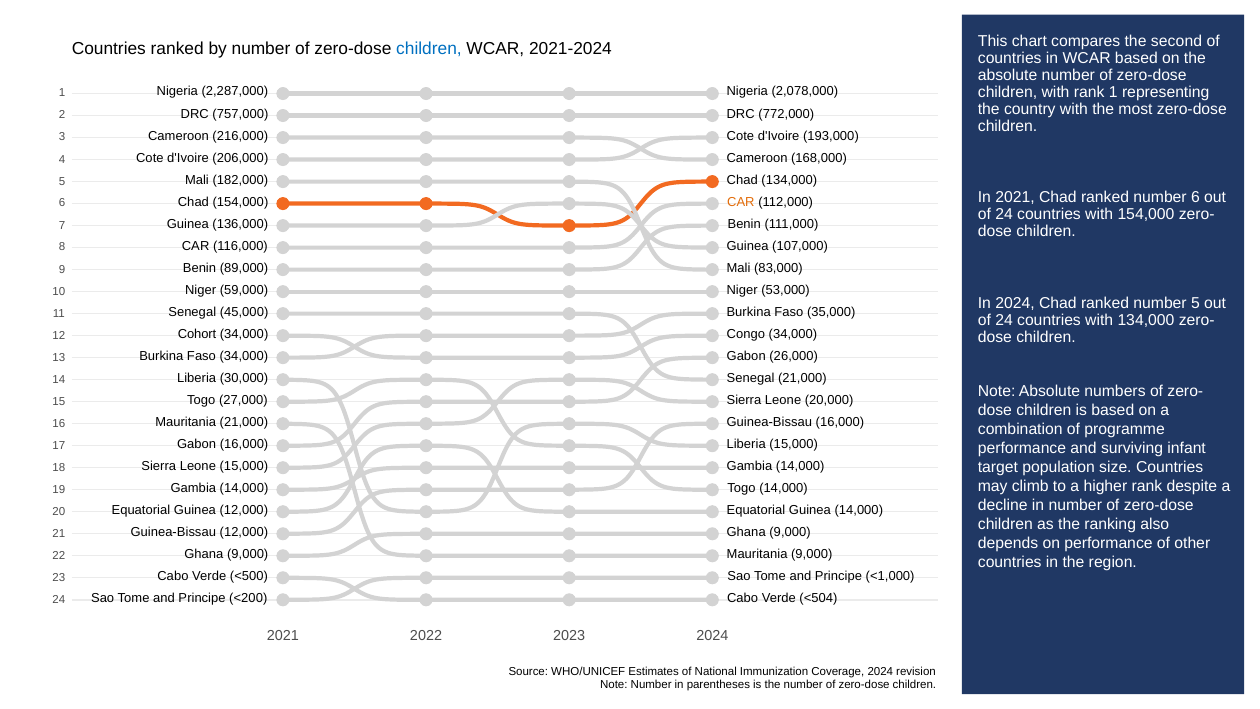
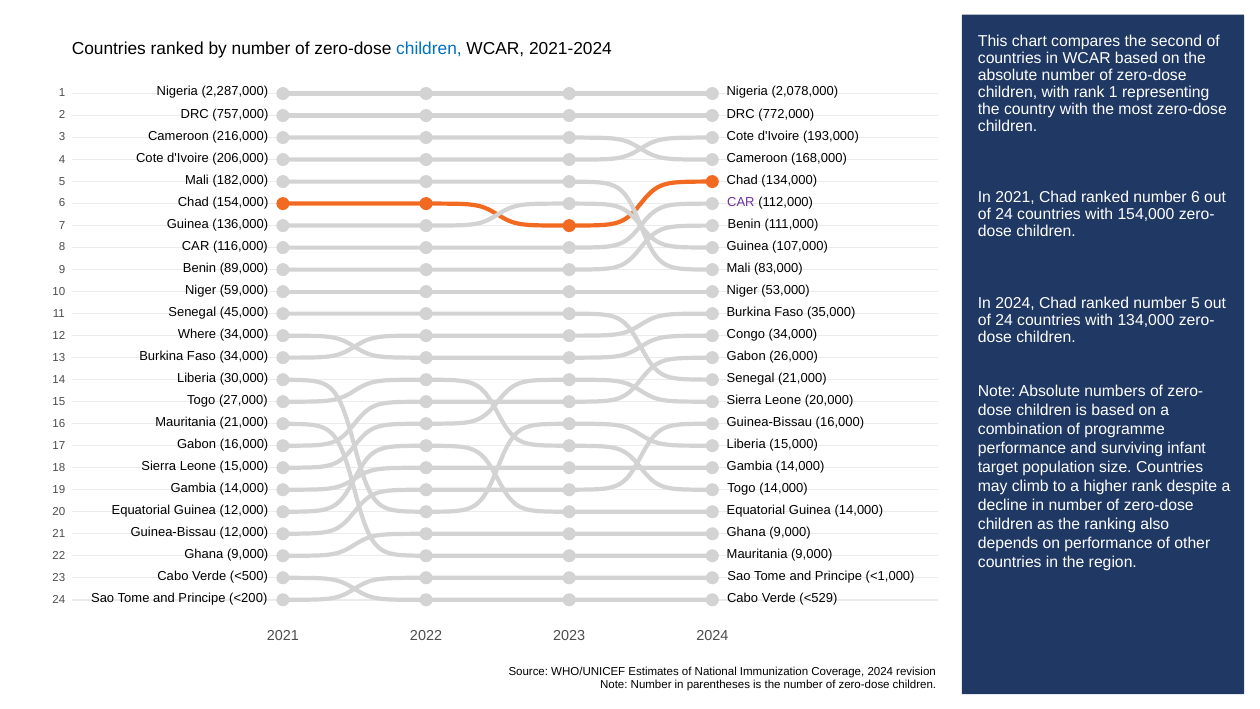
CAR colour: orange -> purple (741, 202)
Cohort: Cohort -> Where (197, 334)
<504: <504 -> <529 (819, 598)
